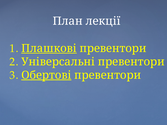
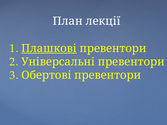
Обертові underline: present -> none (46, 75)
